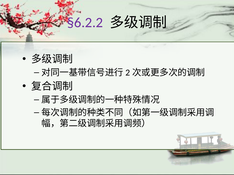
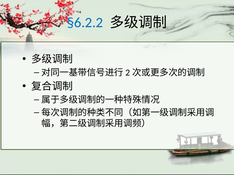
§6.2.2 colour: purple -> blue (85, 23)
